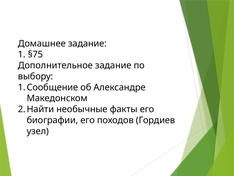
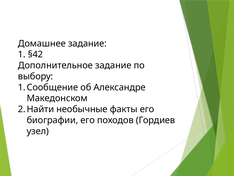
§75: §75 -> §42 (35, 54)
